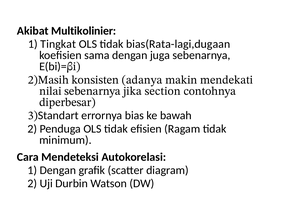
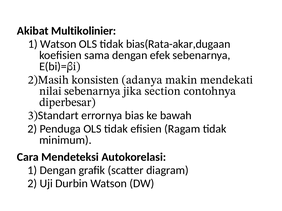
1 Tingkat: Tingkat -> Watson (58, 44)
bias(Rata-lagi,dugaan: bias(Rata-lagi,dugaan -> bias(Rata-akar,dugaan (178, 44)
juga: juga -> efek (160, 55)
